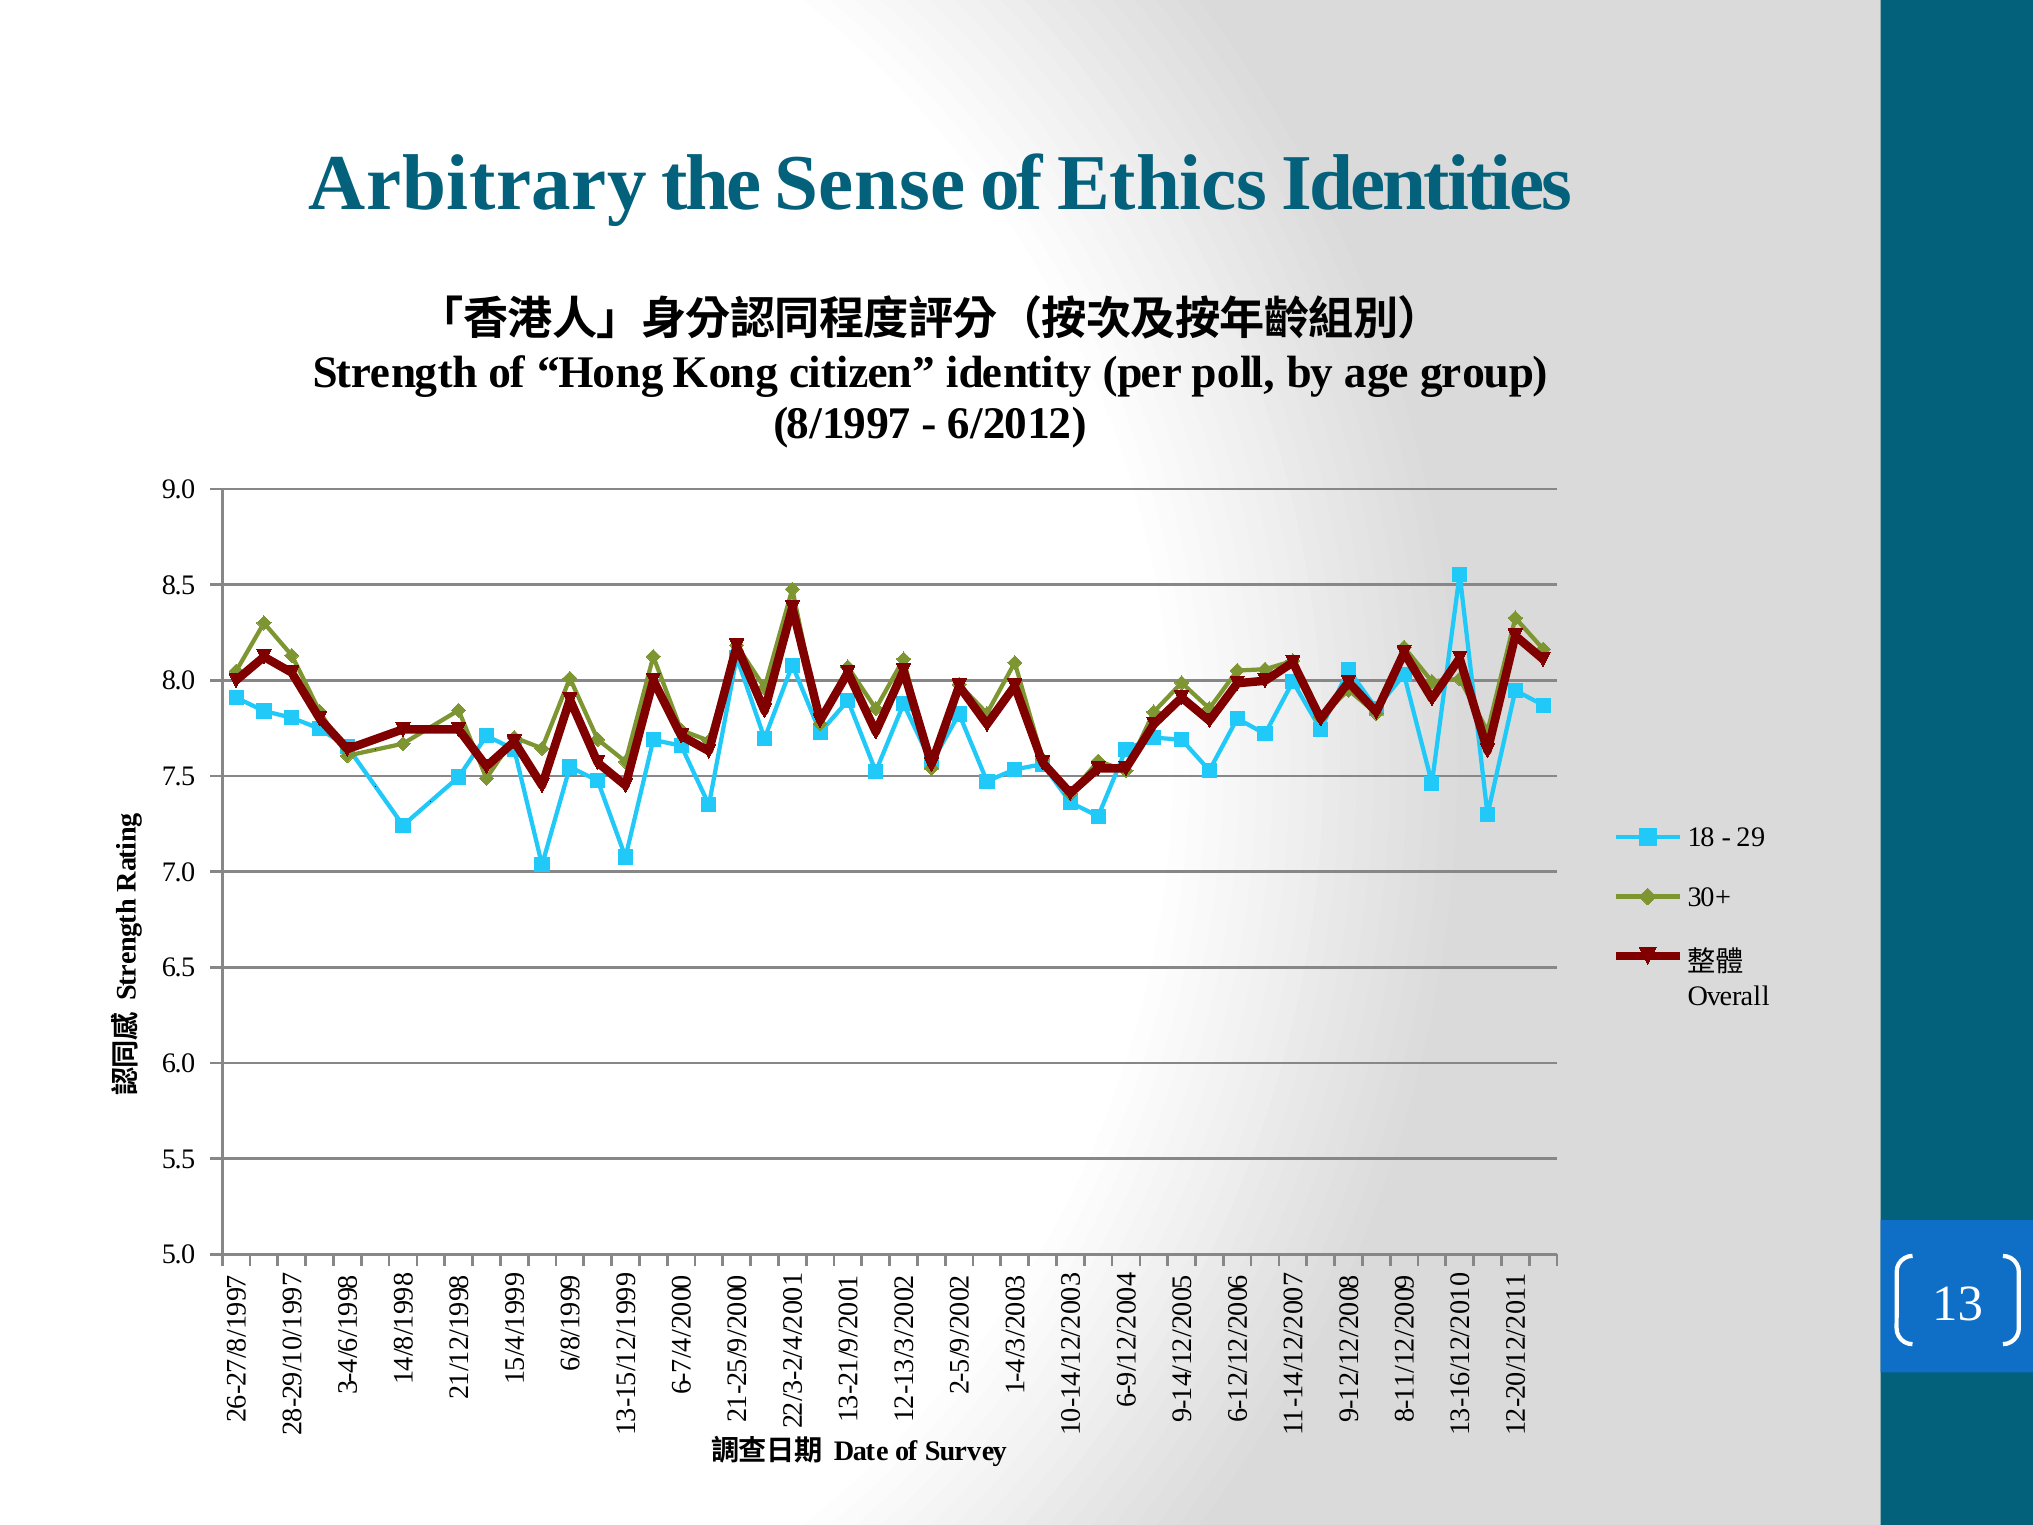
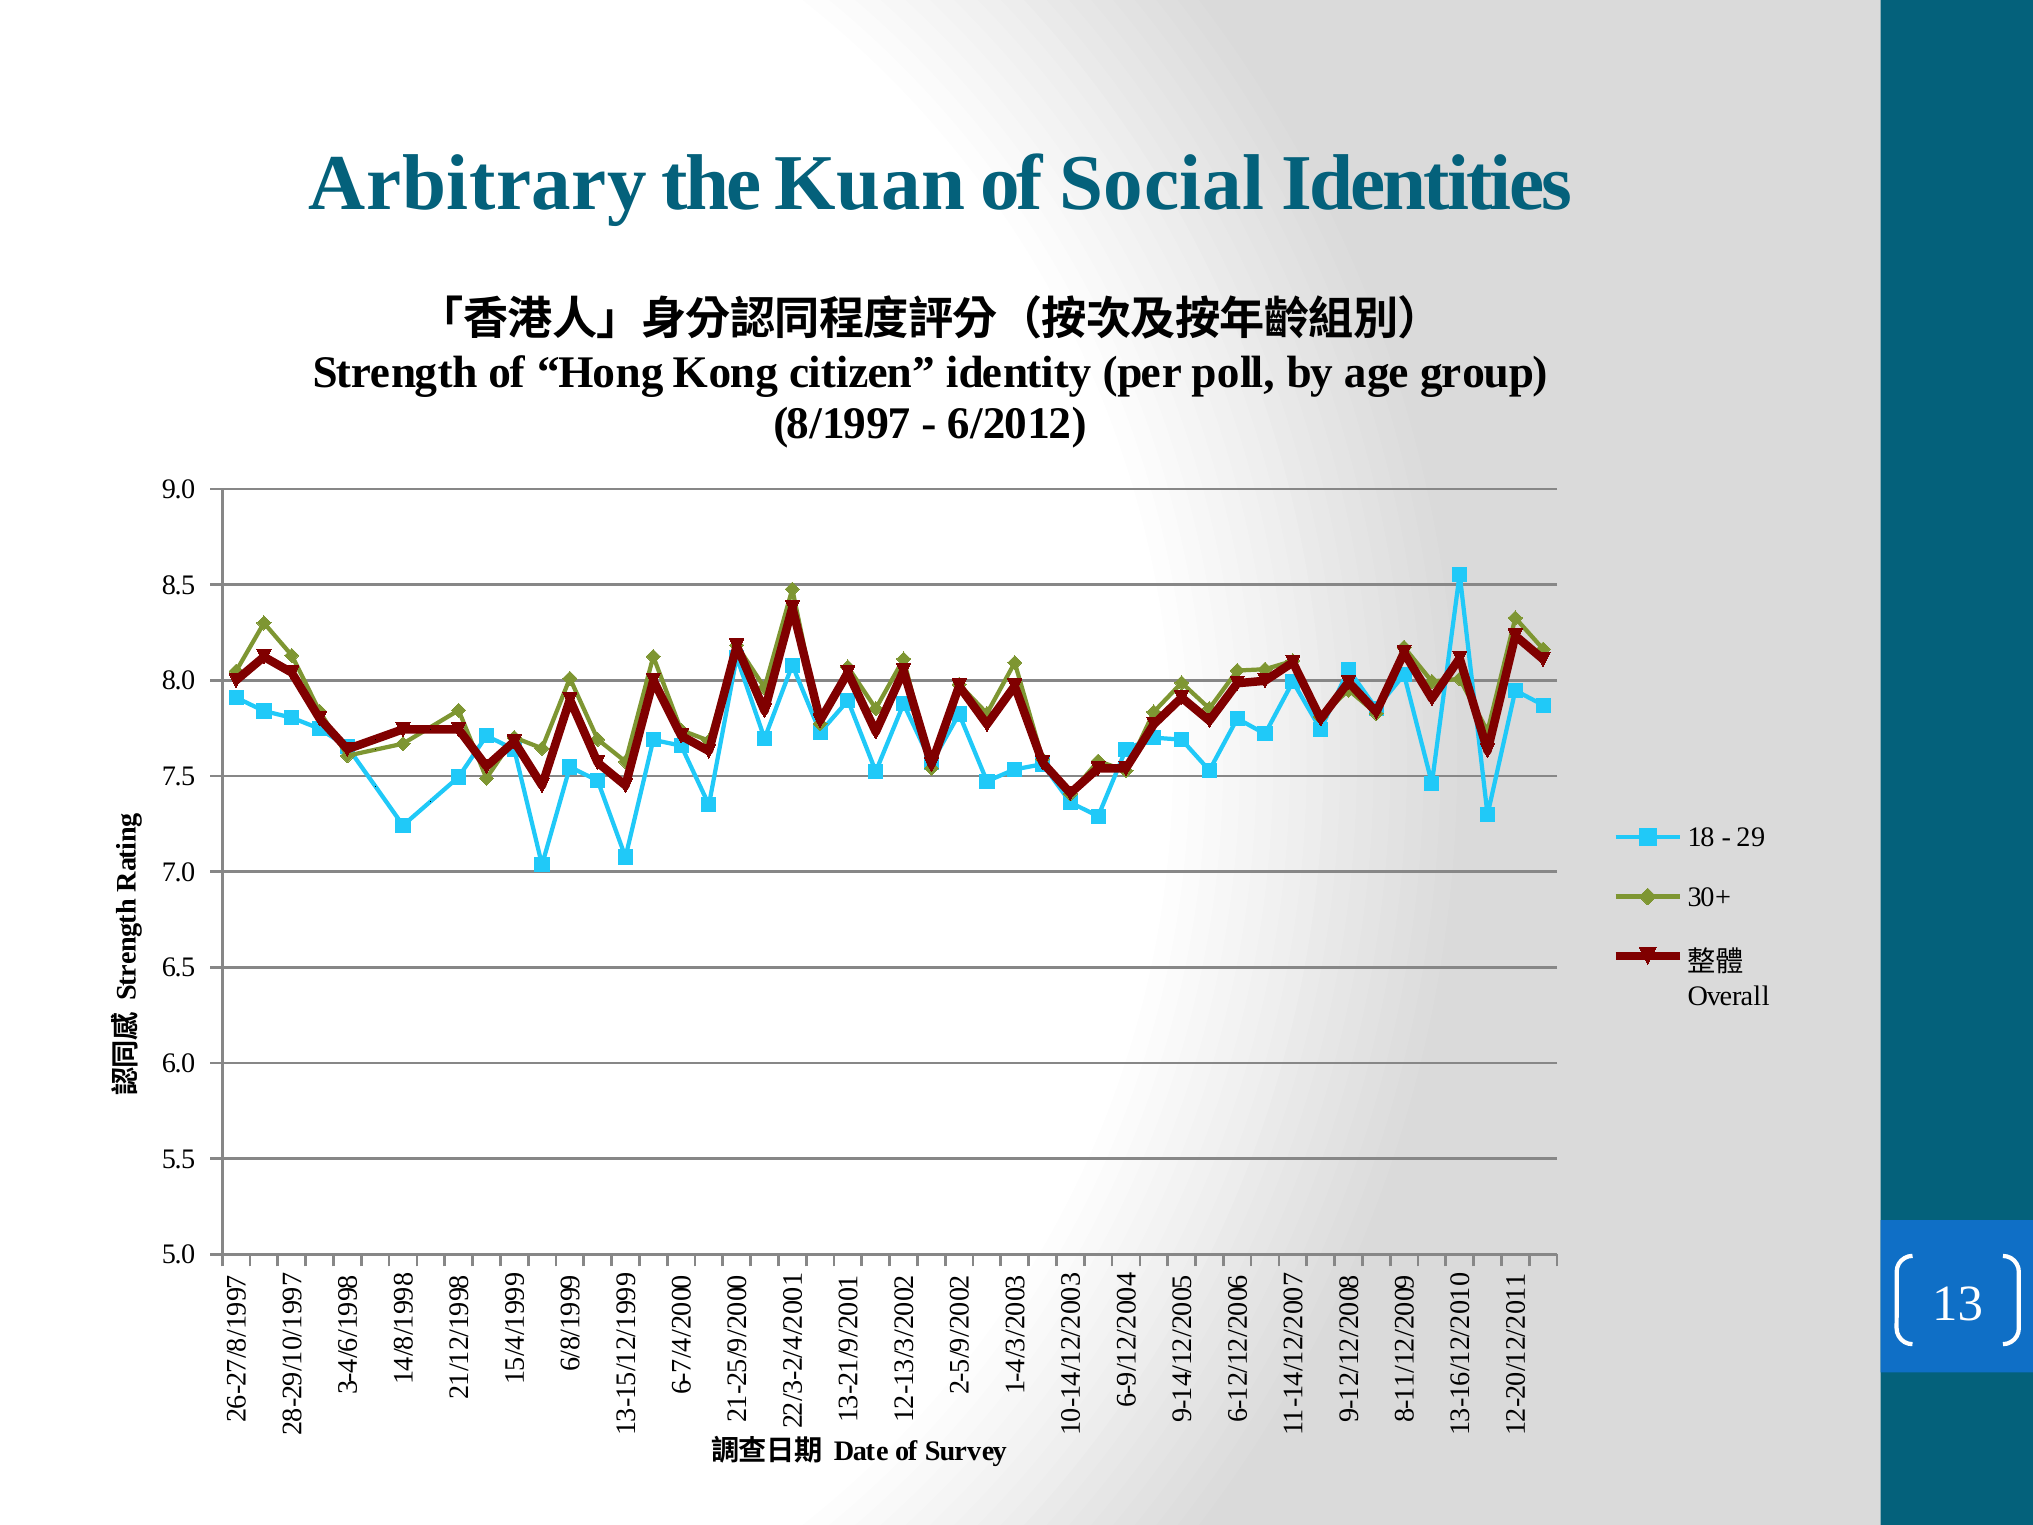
Sense: Sense -> Kuan (870, 183)
Ethics: Ethics -> Social (1162, 183)
